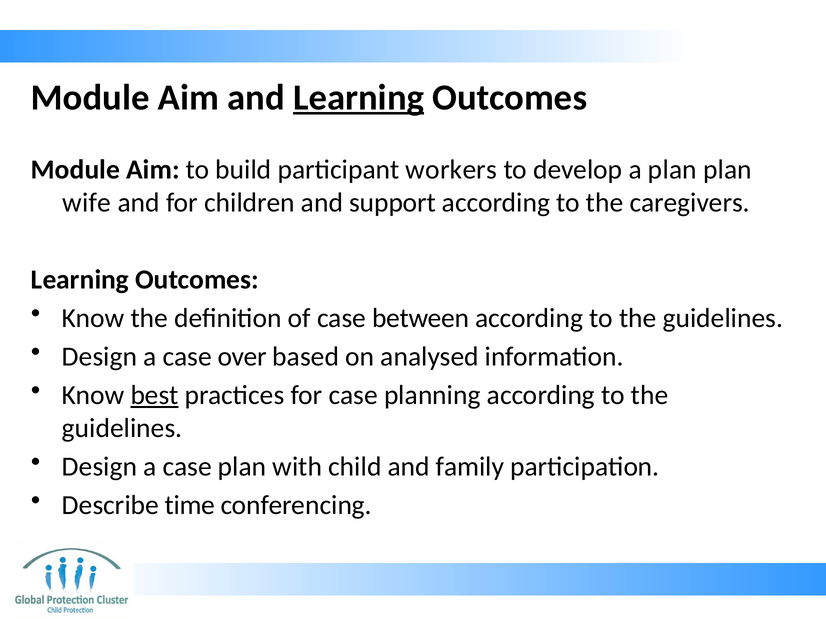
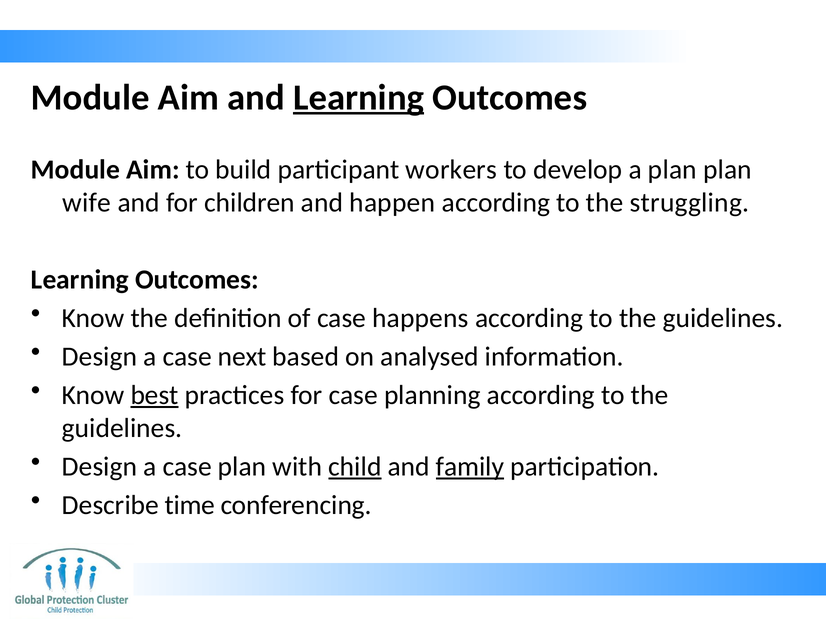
support: support -> happen (392, 203)
caregivers: caregivers -> struggling (690, 203)
between: between -> happens (420, 318)
over: over -> next (242, 357)
child underline: none -> present (355, 467)
family underline: none -> present (470, 467)
